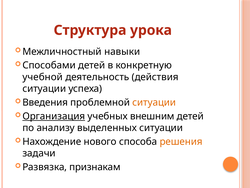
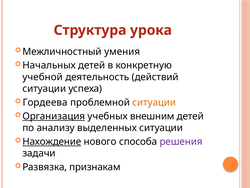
навыки: навыки -> умения (122, 51)
Способами: Способами -> Начальных (49, 65)
действия: действия -> действий (155, 77)
Введения: Введения -> Гордеева (45, 102)
Нахождение underline: none -> present (52, 141)
решения colour: orange -> purple (181, 141)
